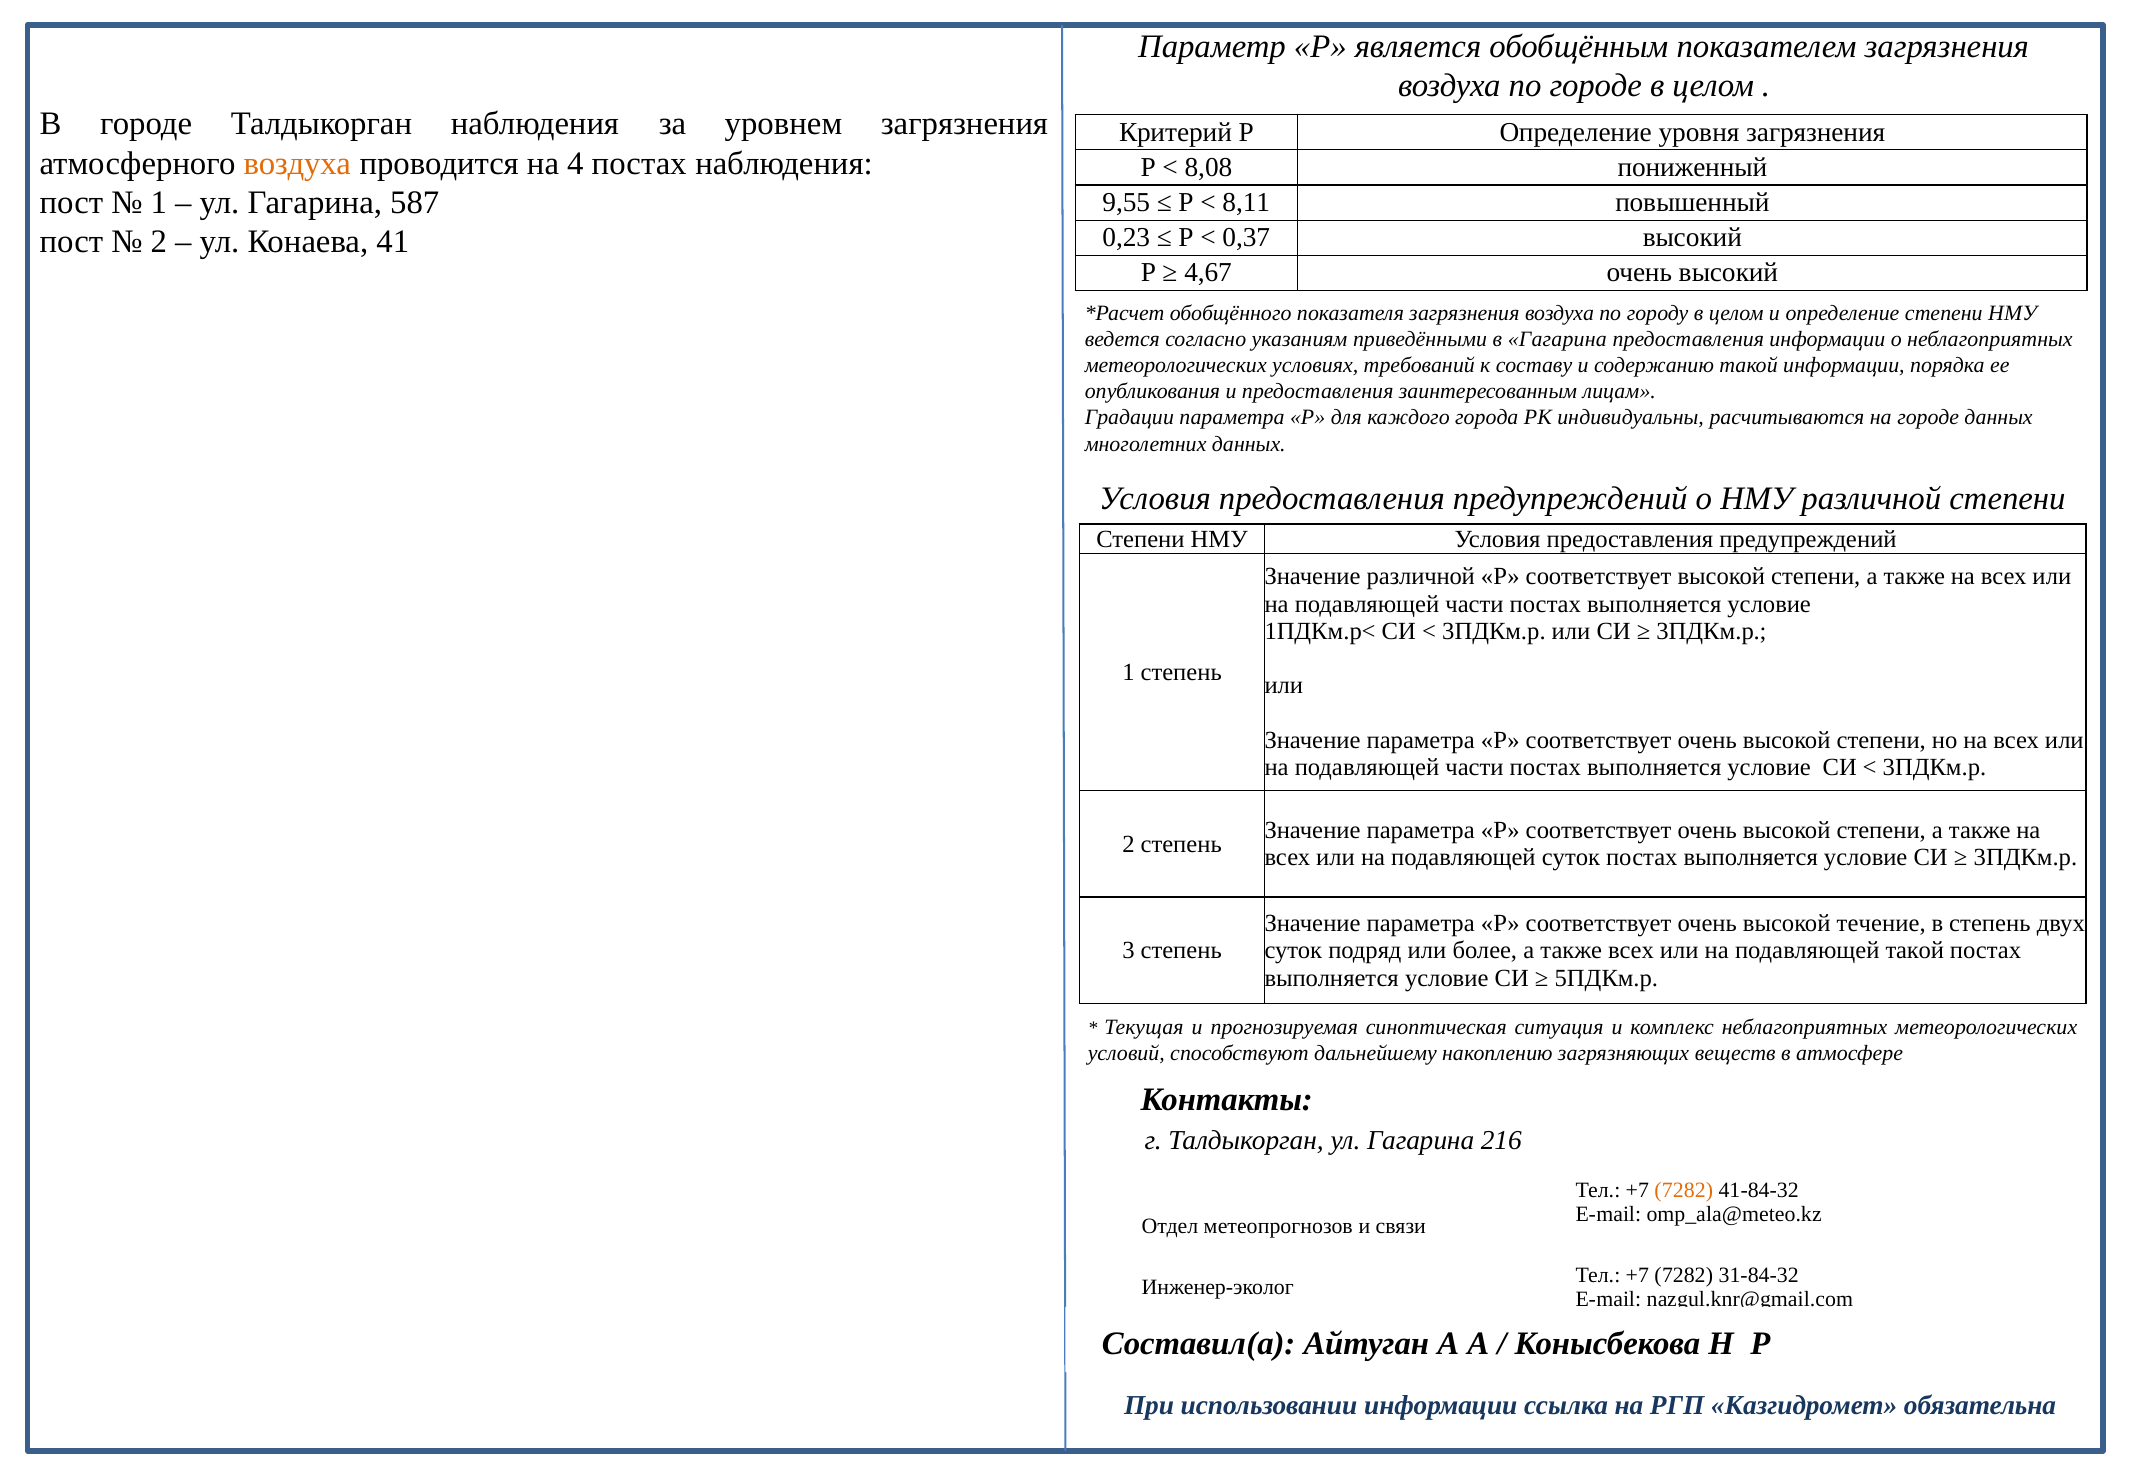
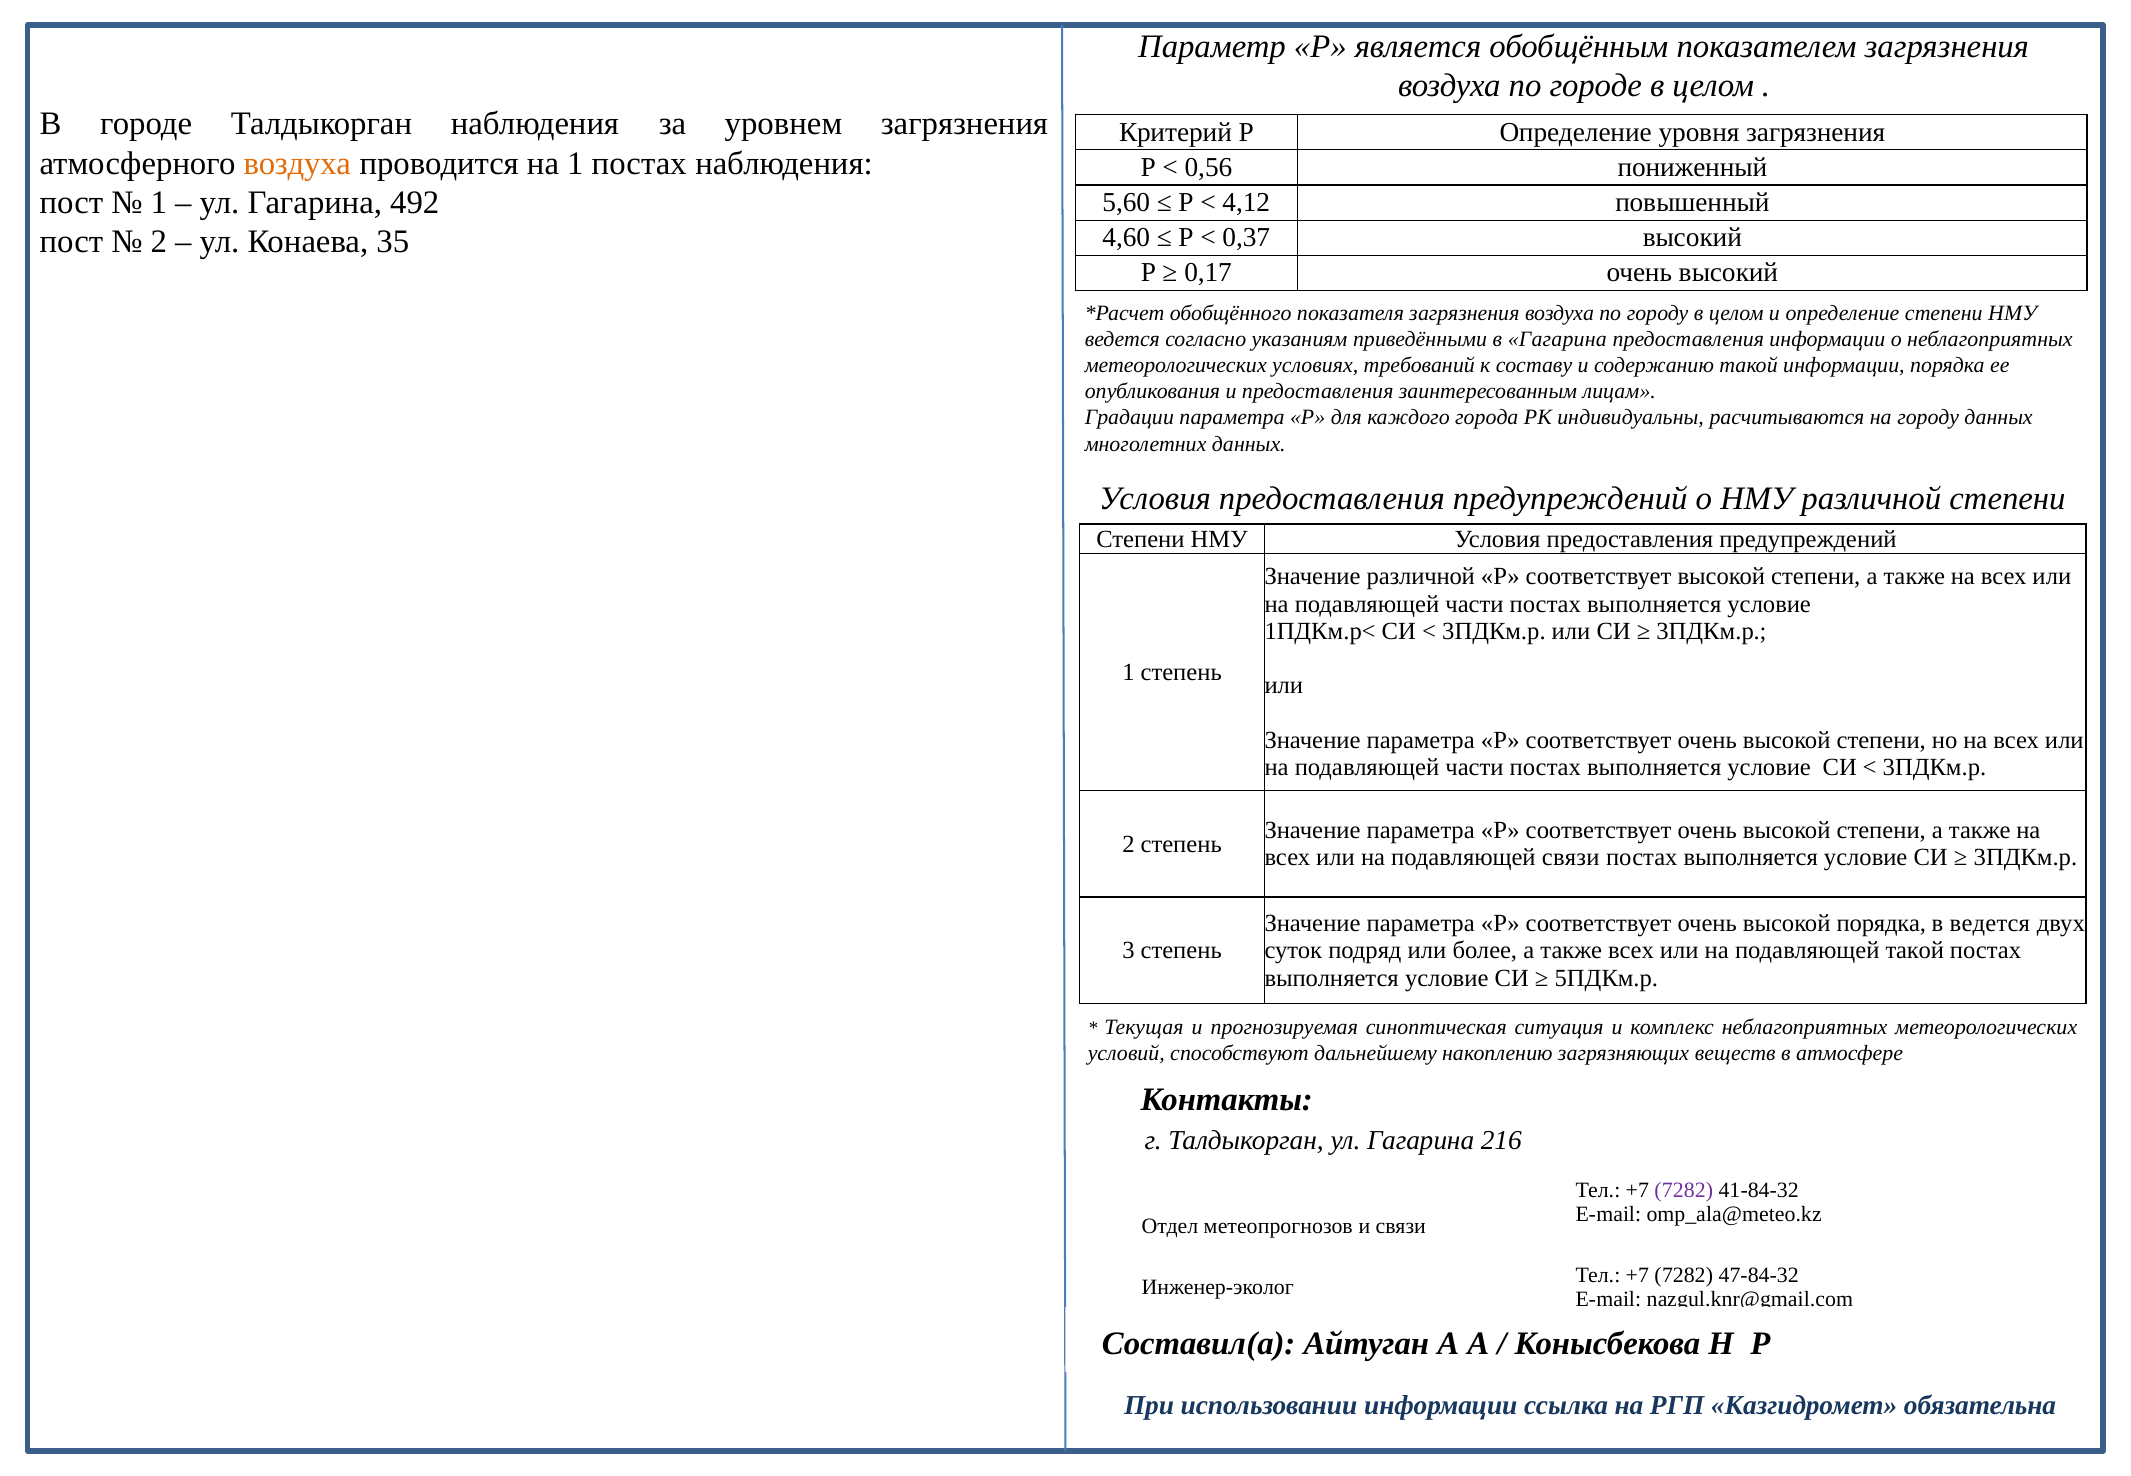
на 4: 4 -> 1 (575, 163)
8,08: 8,08 -> 0,56 (1208, 167)
587: 587 -> 492 (415, 202)
9,55: 9,55 -> 5,60 (1126, 202)
8,11: 8,11 -> 4,12 (1246, 202)
0,23: 0,23 -> 4,60 (1126, 237)
41: 41 -> 35 (393, 242)
4,67: 4,67 -> 0,17 (1208, 273)
на городе: городе -> городу (1928, 418)
подавляющей суток: суток -> связи (1571, 857)
высокой течение: течение -> порядка (1881, 923)
в степень: степень -> ведется (1990, 923)
7282 colour: orange -> purple (1684, 1189)
31-84-32: 31-84-32 -> 47-84-32 (1759, 1274)
